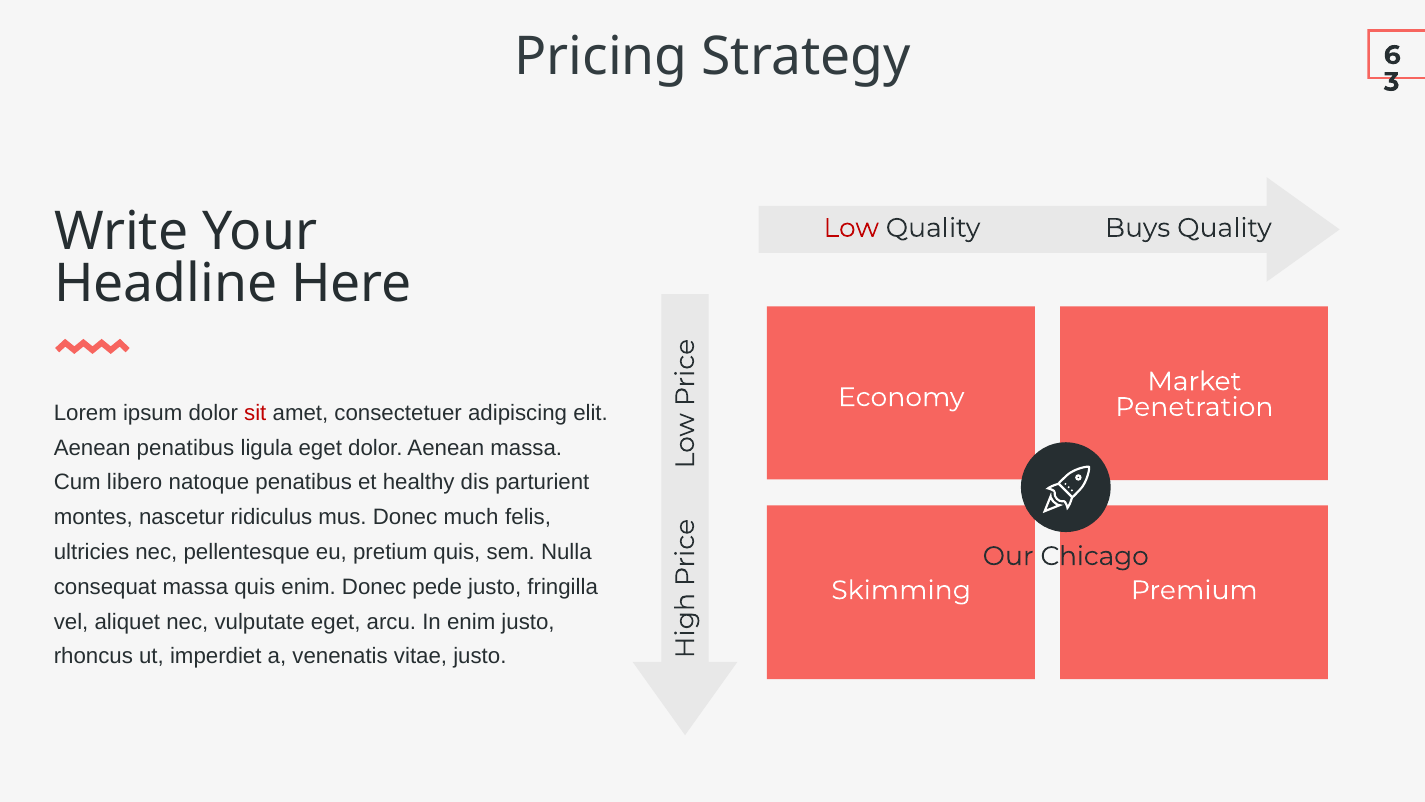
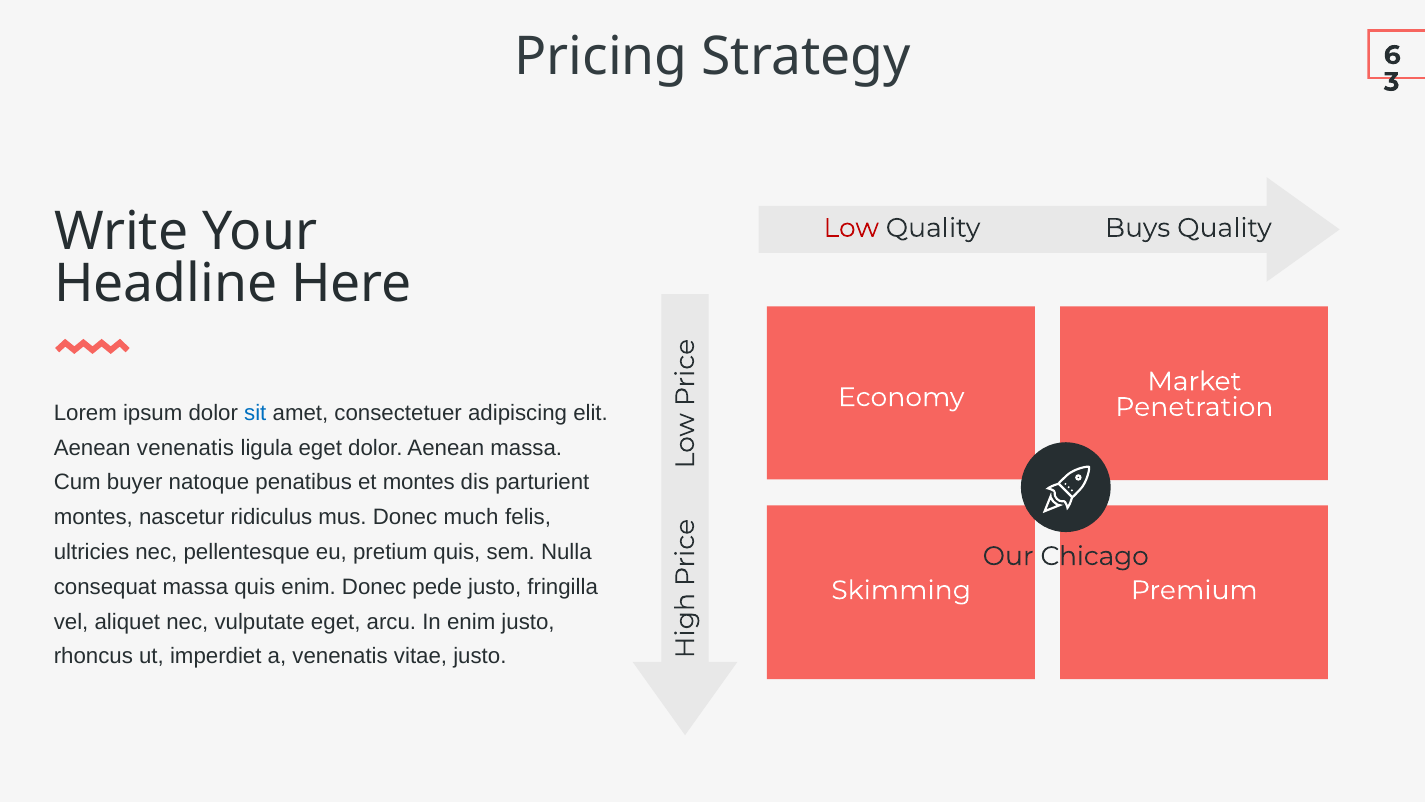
sit colour: red -> blue (255, 413)
Aenean penatibus: penatibus -> venenatis (185, 448)
libero: libero -> buyer (135, 482)
et healthy: healthy -> montes (419, 482)
